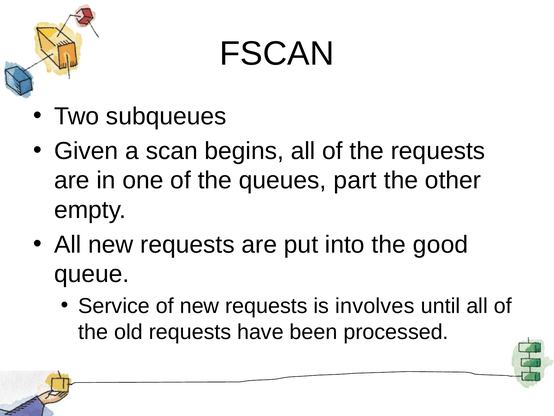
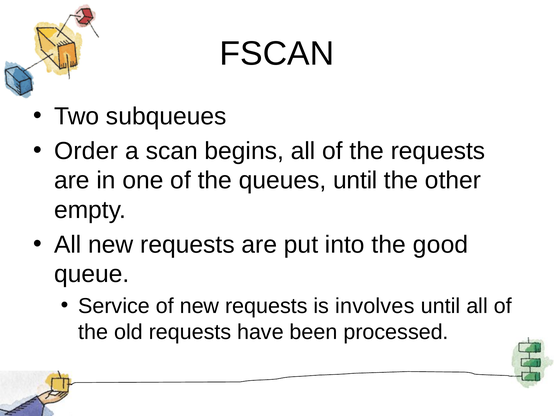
Given: Given -> Order (86, 151)
queues part: part -> until (355, 180)
